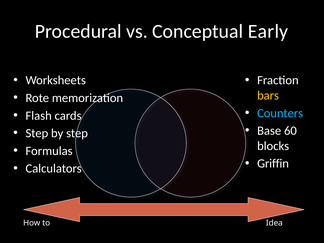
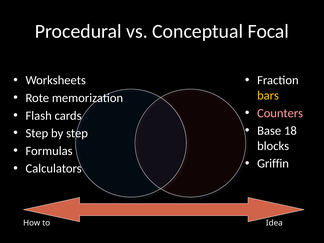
Early: Early -> Focal (268, 31)
Counters colour: light blue -> pink (280, 113)
60: 60 -> 18 (290, 131)
